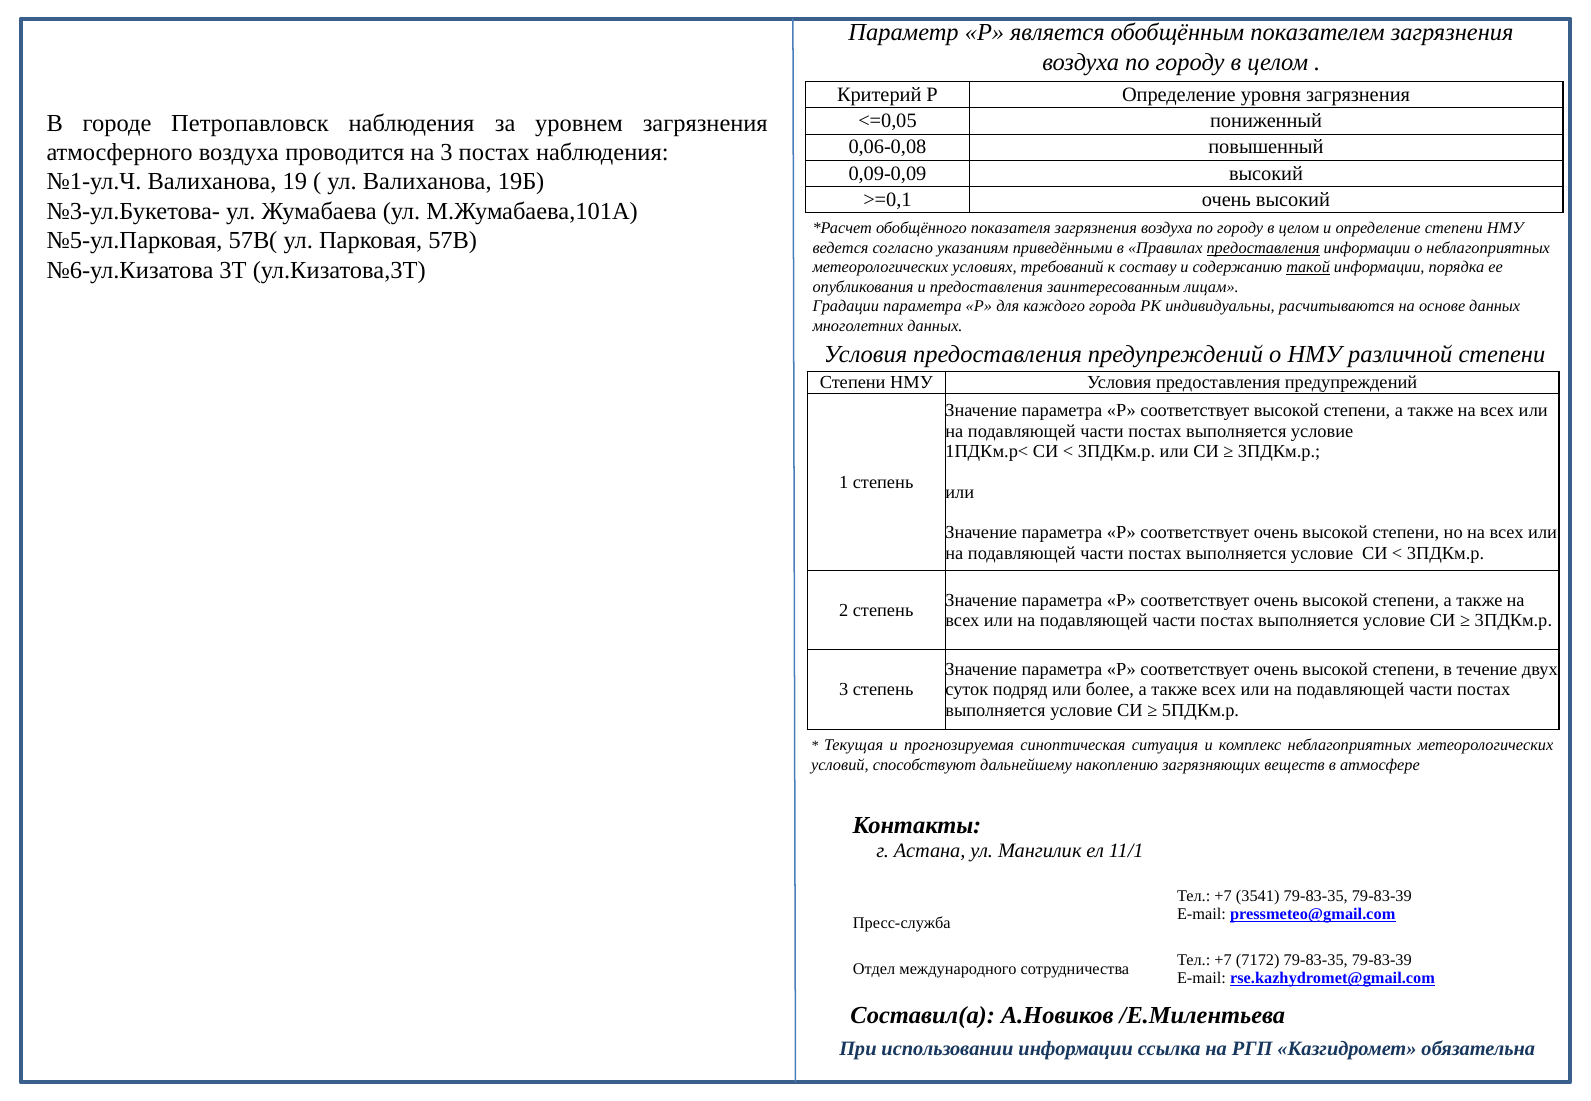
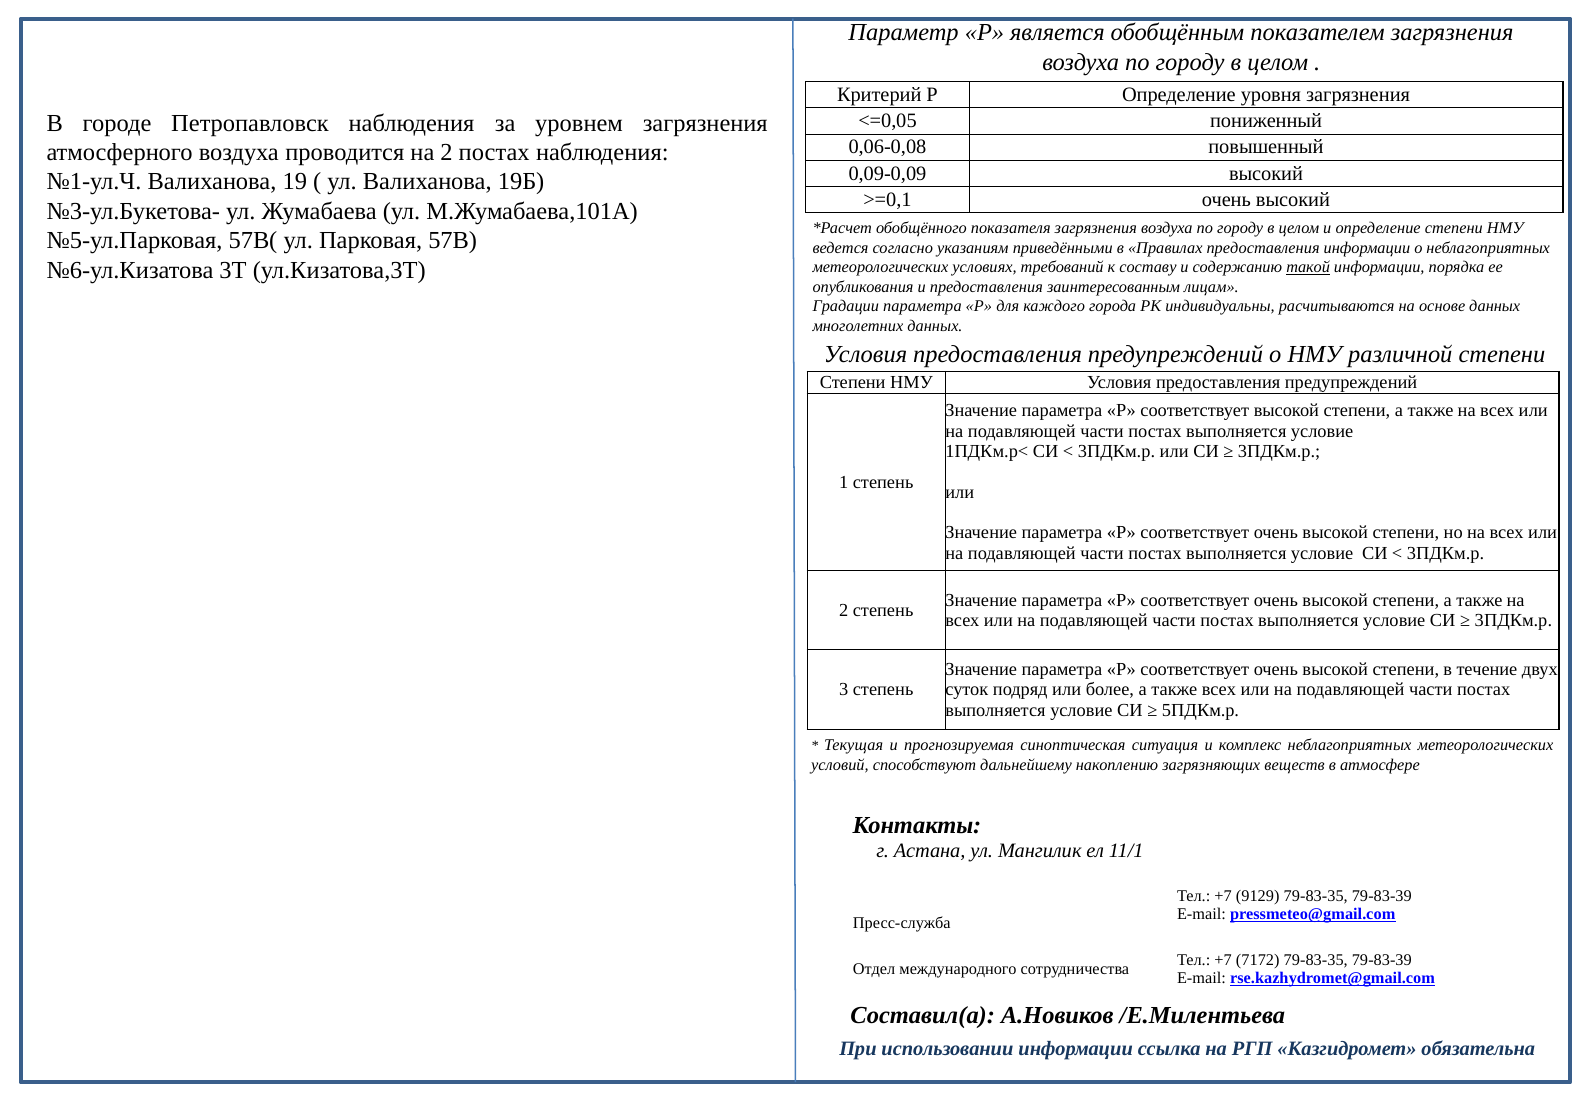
на 3: 3 -> 2 (447, 153)
предоставления underline: present -> none (1263, 248)
3541: 3541 -> 9129 (1258, 897)
